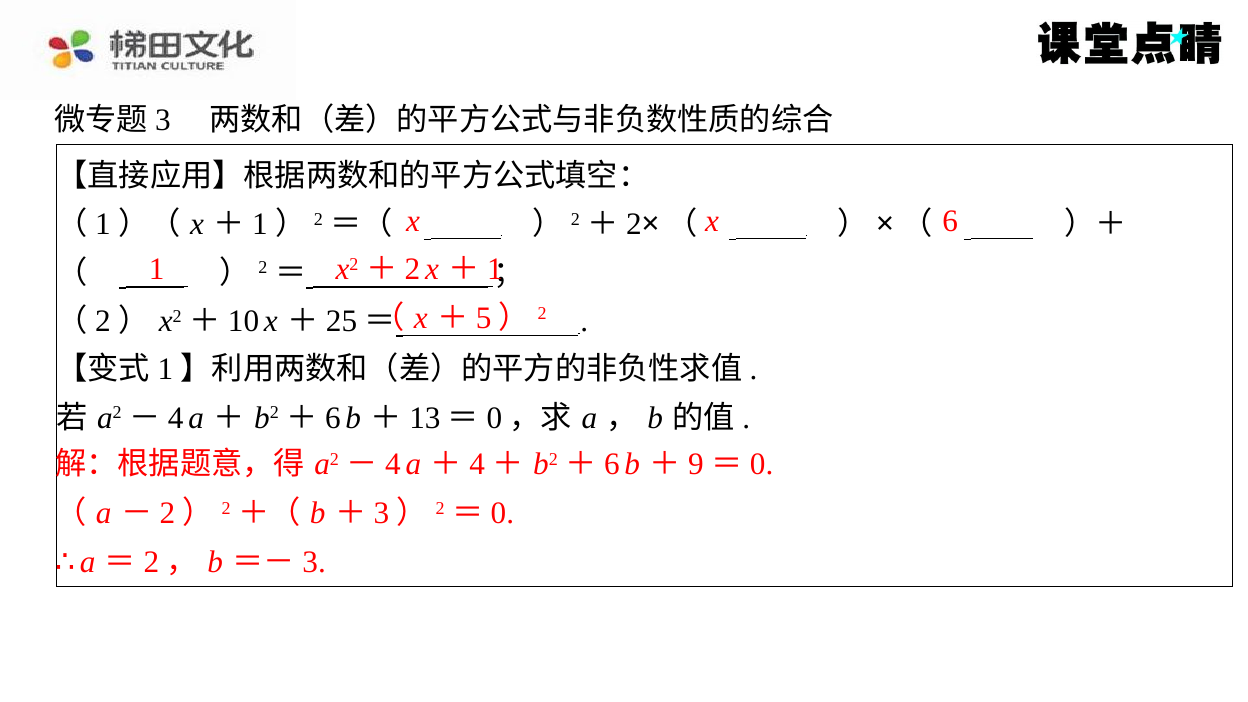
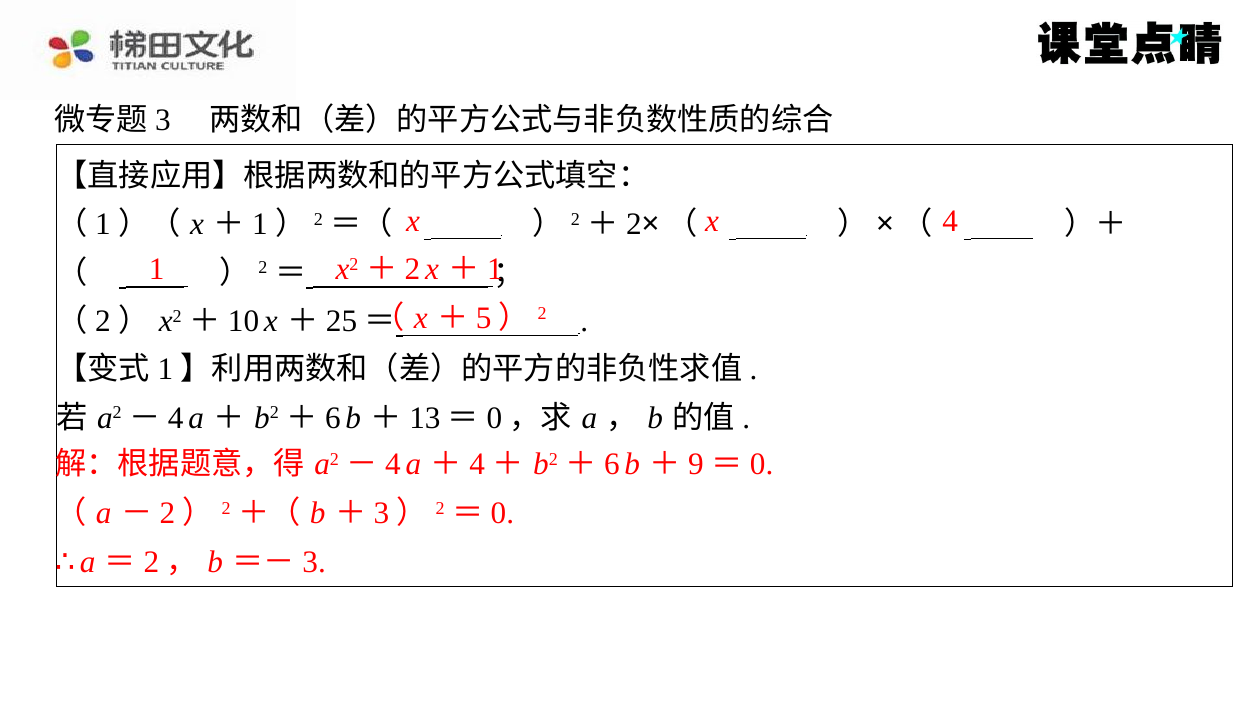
6: 6 -> 4 (950, 221)
